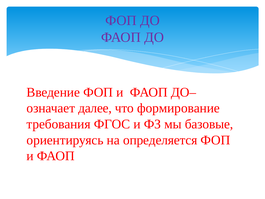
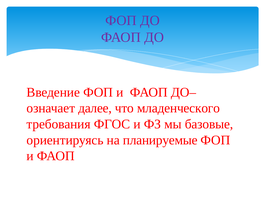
формирование: формирование -> младенческого (179, 108)
определяется: определяется -> планируемые (160, 140)
